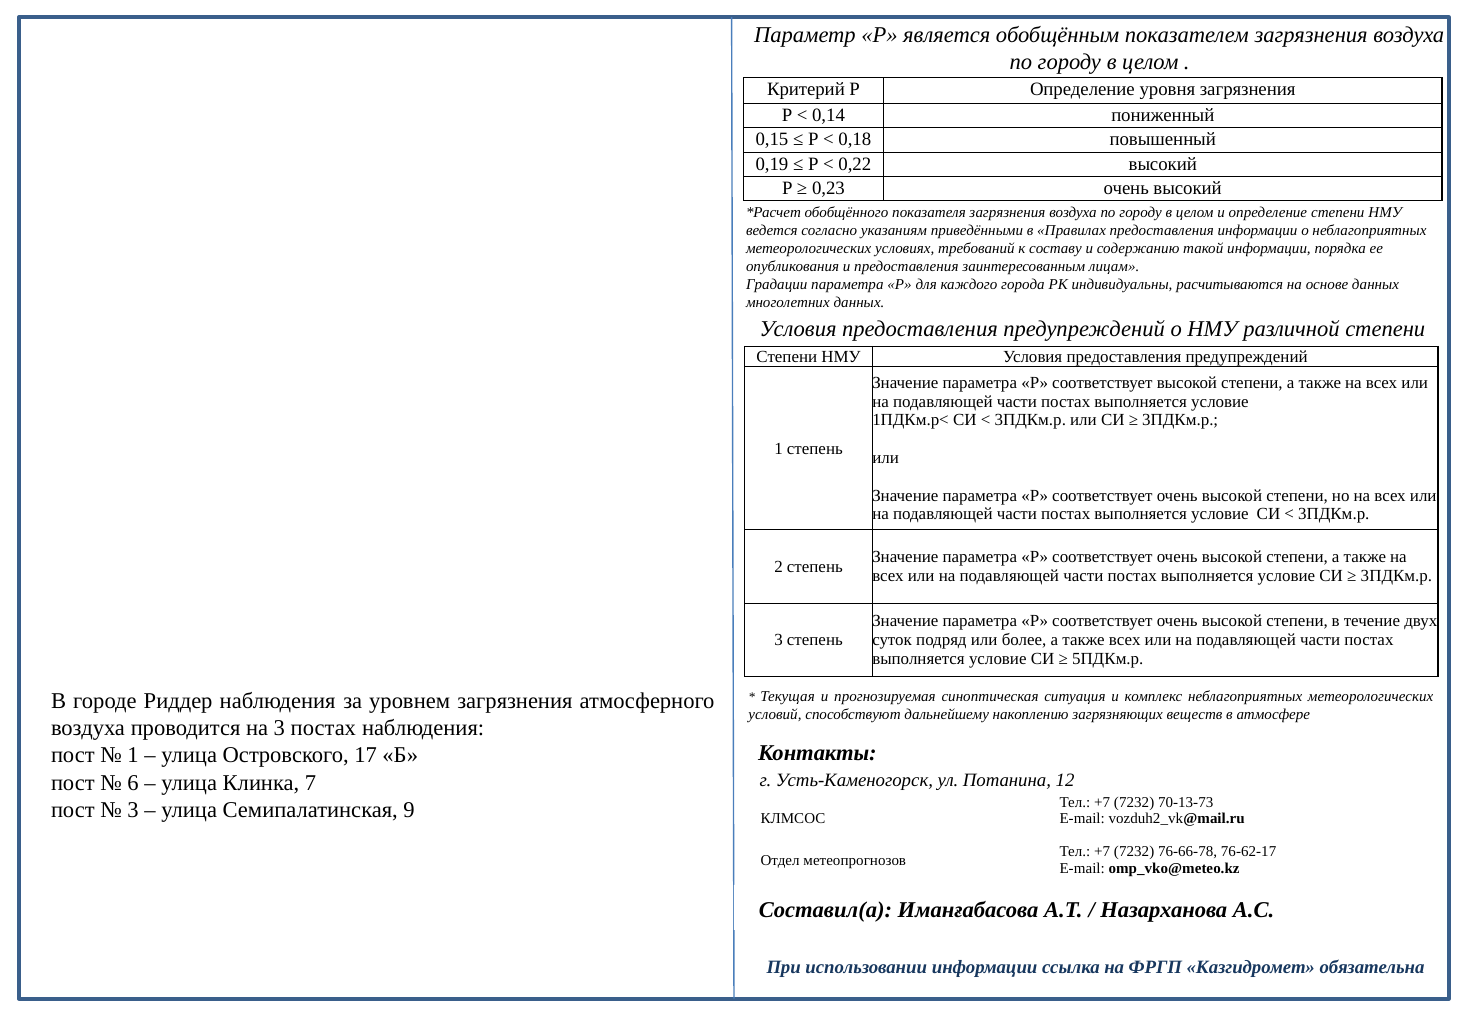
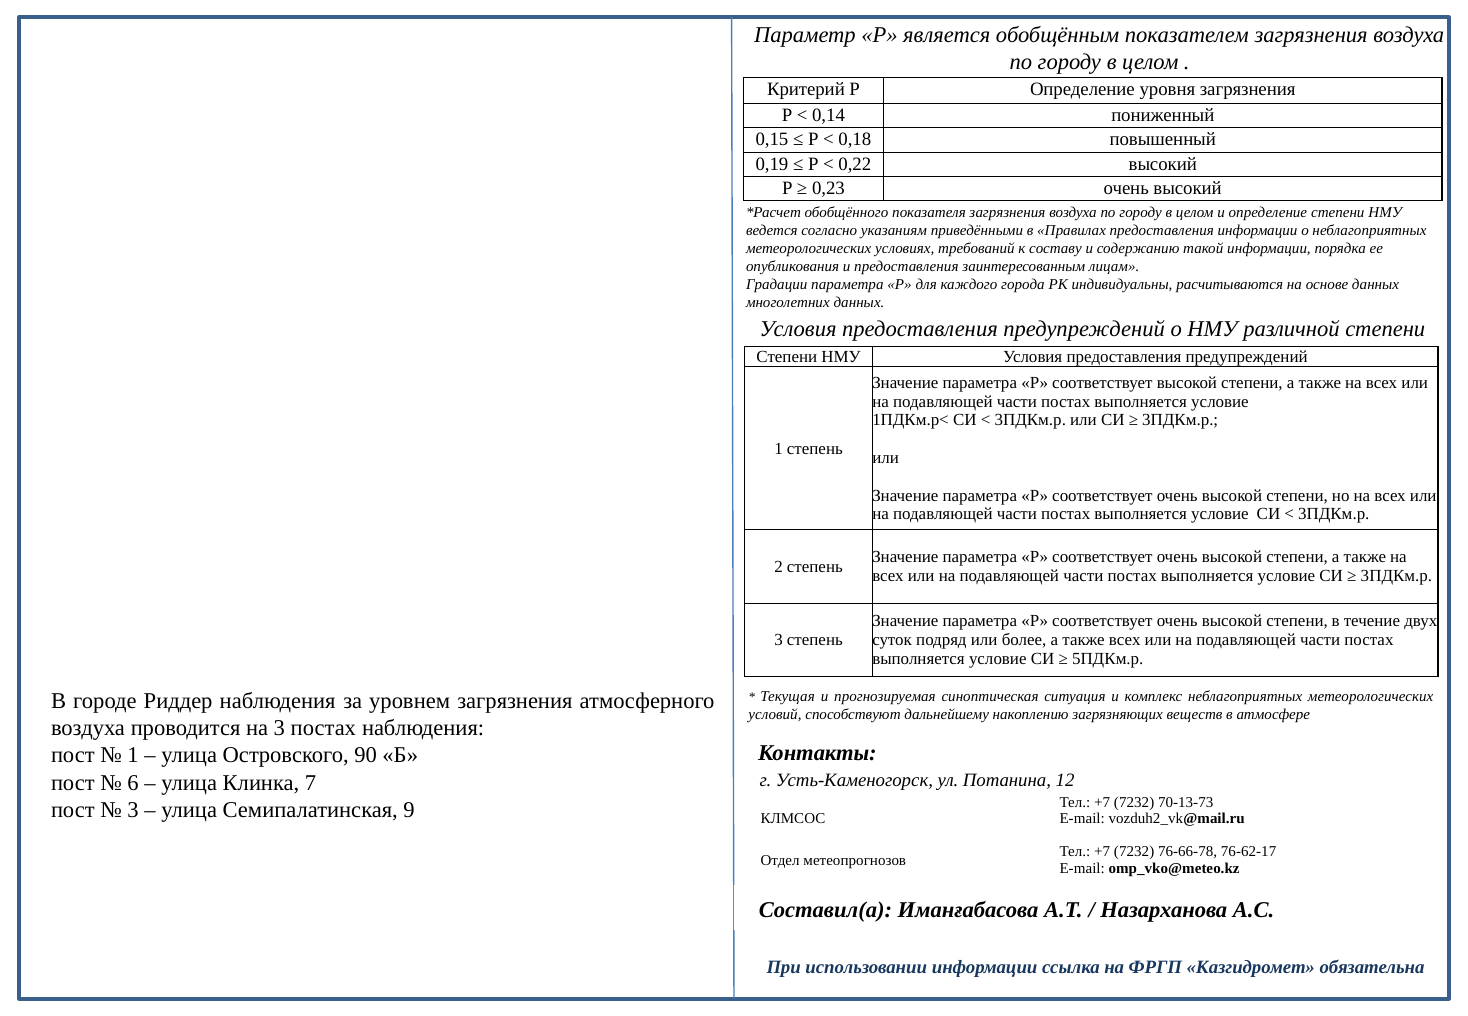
17: 17 -> 90 (366, 756)
